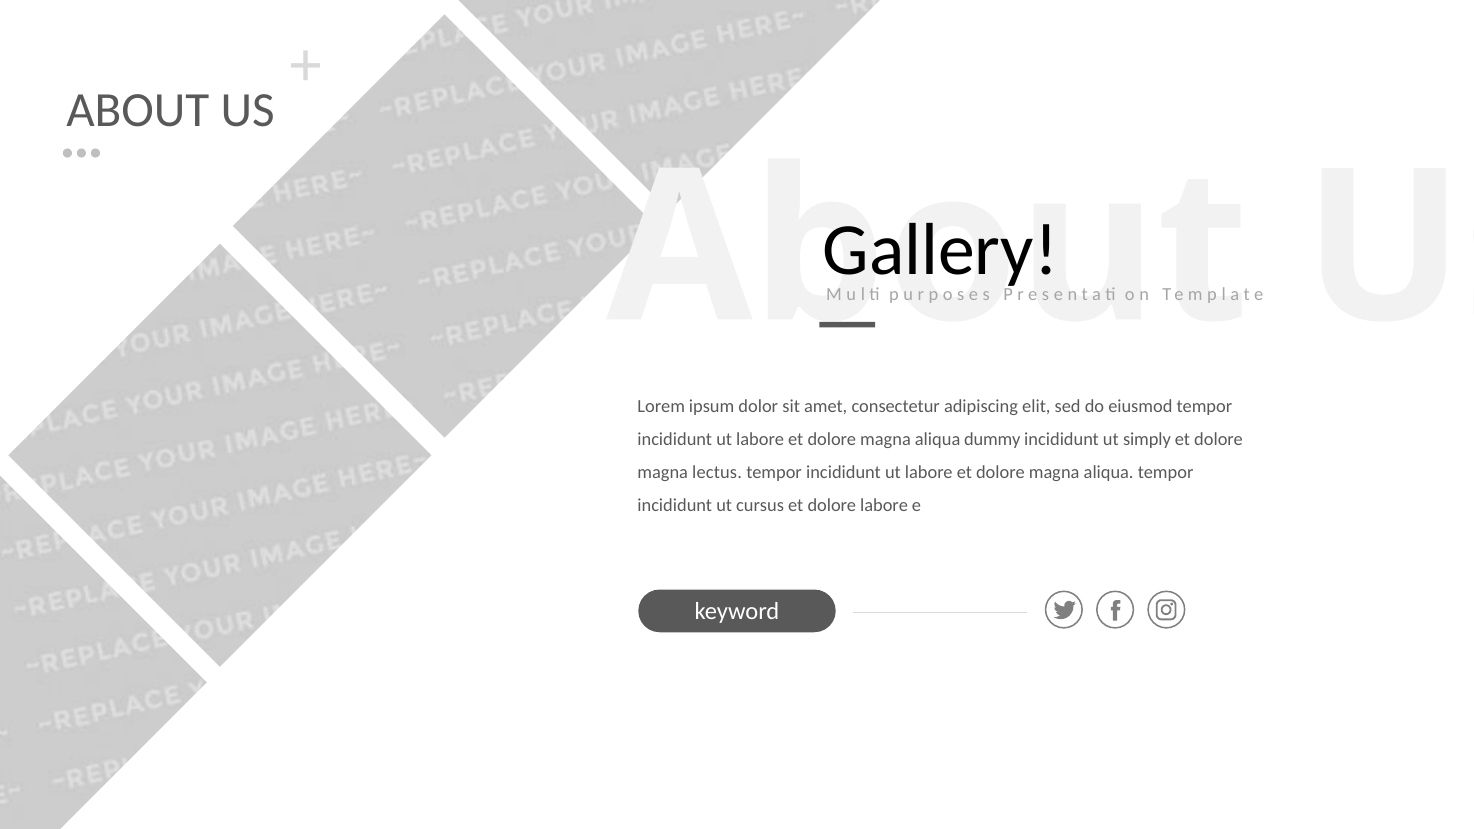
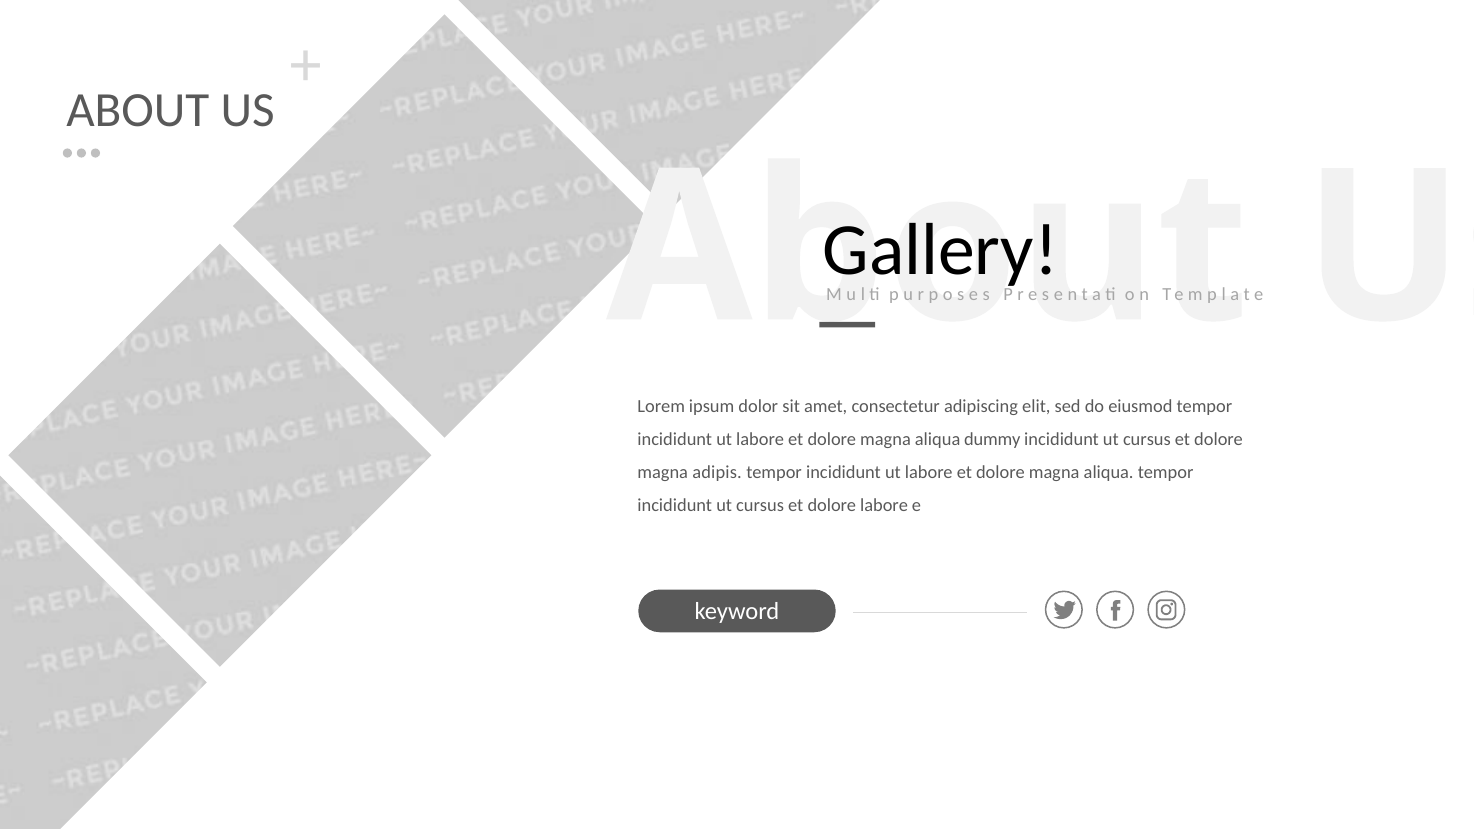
simply: simply -> cursus (1147, 440)
lectus: lectus -> adipis (717, 473)
